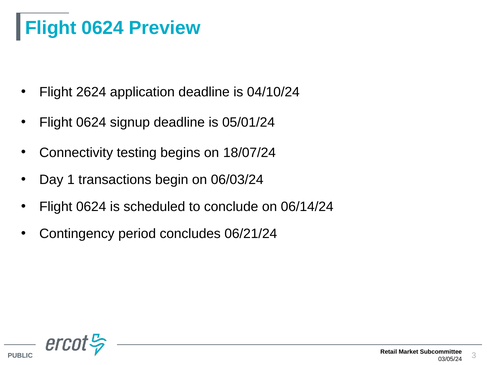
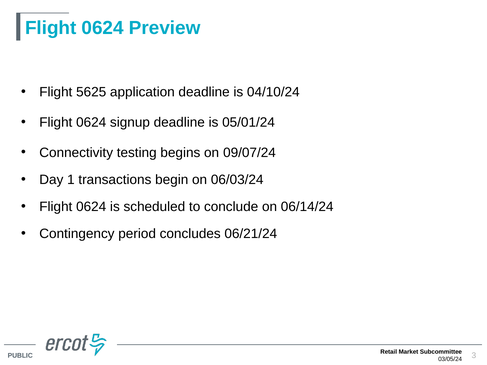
2624: 2624 -> 5625 (91, 92)
18/07/24: 18/07/24 -> 09/07/24 (249, 153)
